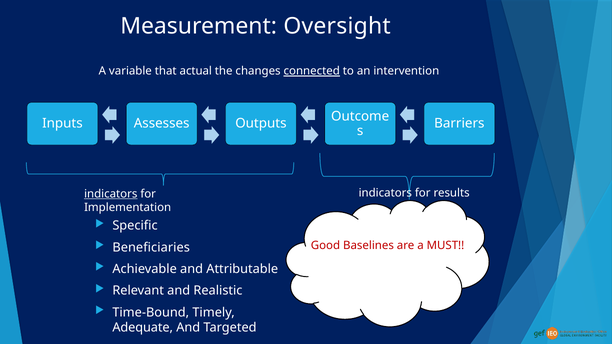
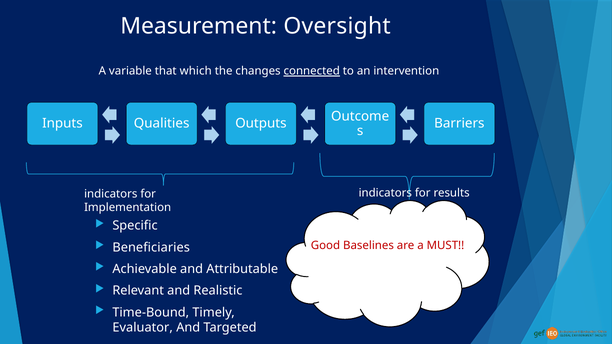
actual: actual -> which (196, 71)
Assesses: Assesses -> Qualities (162, 124)
indicators underline: present -> none (111, 194)
Adequate: Adequate -> Evaluator (143, 328)
